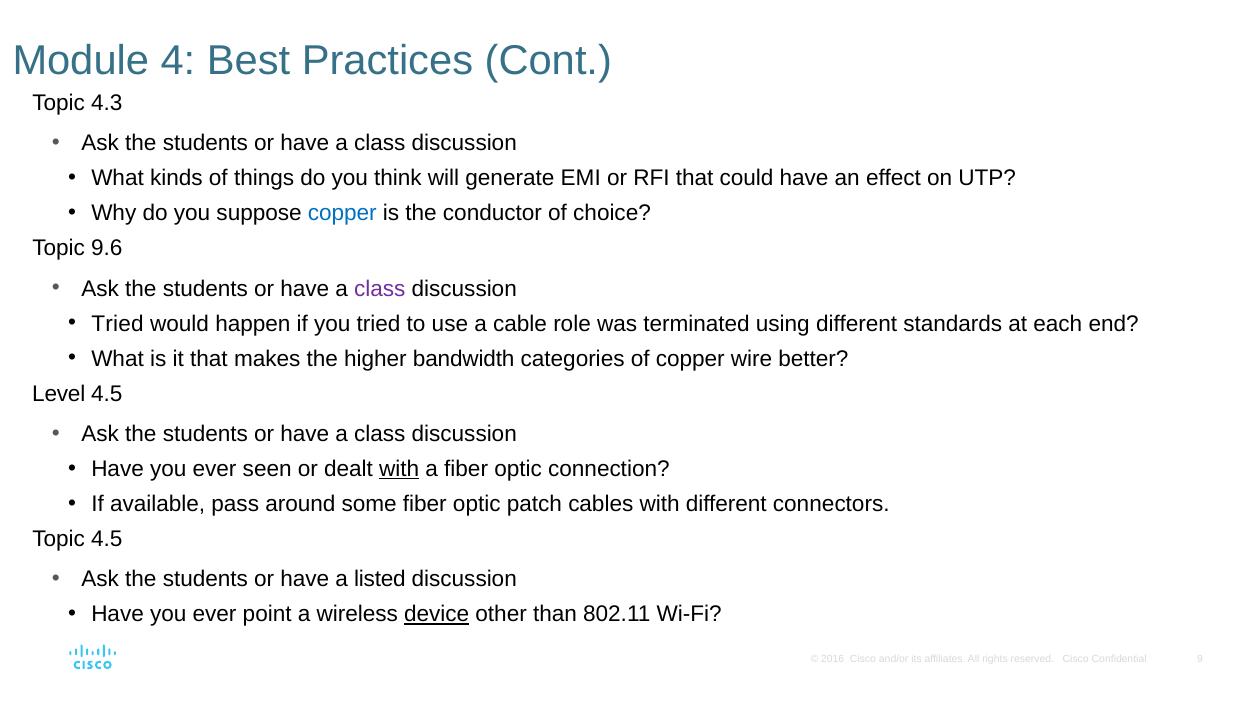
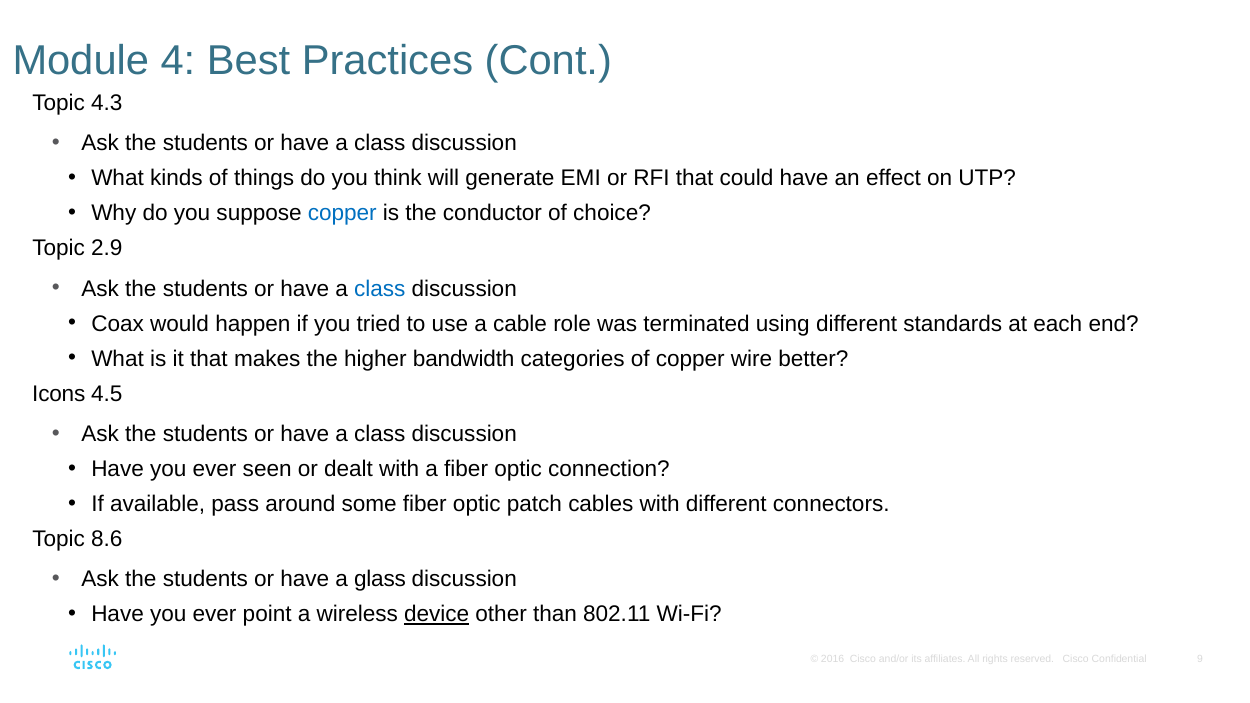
9.6: 9.6 -> 2.9 (107, 249)
class colour: purple -> blue (380, 289)
Tried: Tried -> Coax (118, 324)
Level: Level -> Icons (59, 394)
with underline: present -> none (399, 469)
Topic 4.5: 4.5 -> 8.6 (107, 539)
listed: listed -> glass (380, 580)
